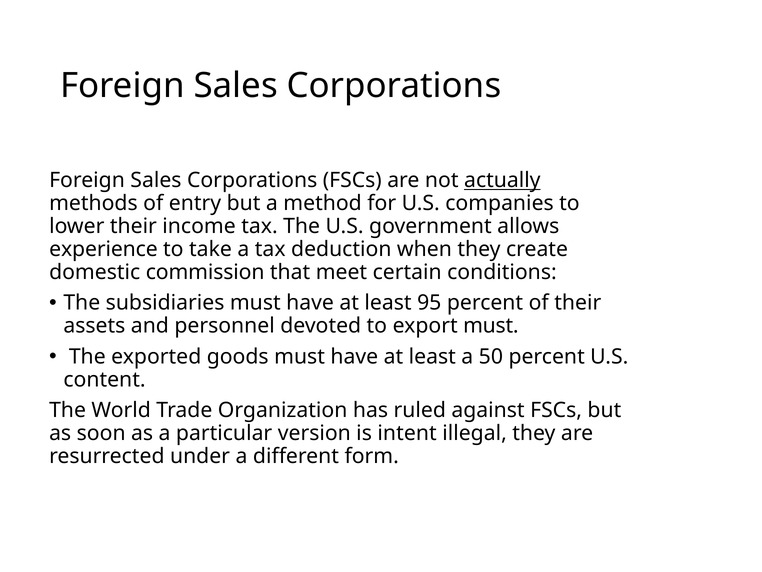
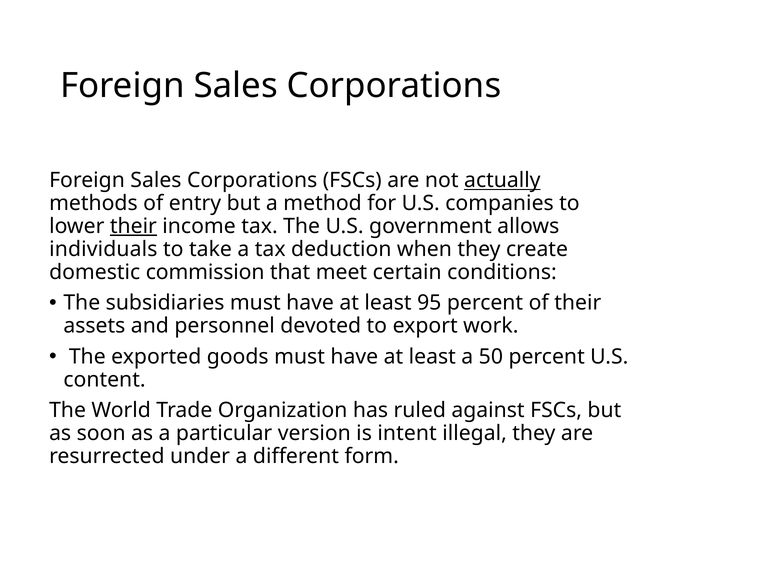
their underline: none -> present (133, 226)
experience: experience -> individuals (103, 249)
export must: must -> work (491, 326)
